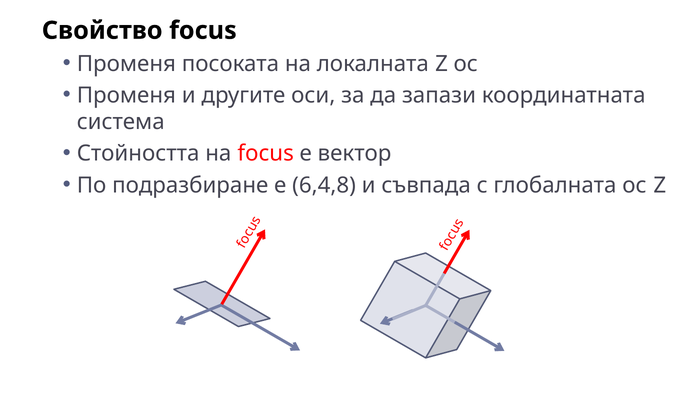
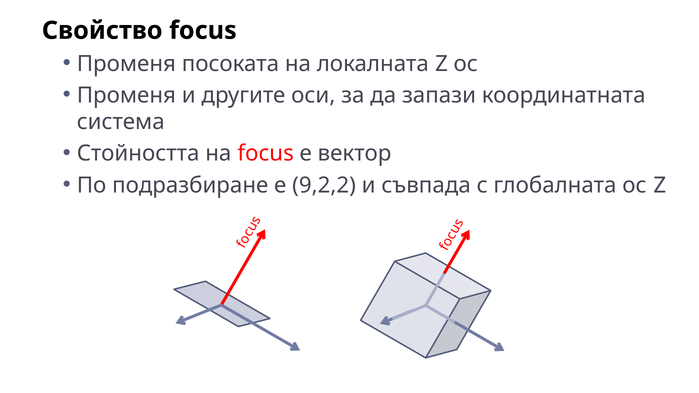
6,4,8: 6,4,8 -> 9,2,2 (324, 185)
